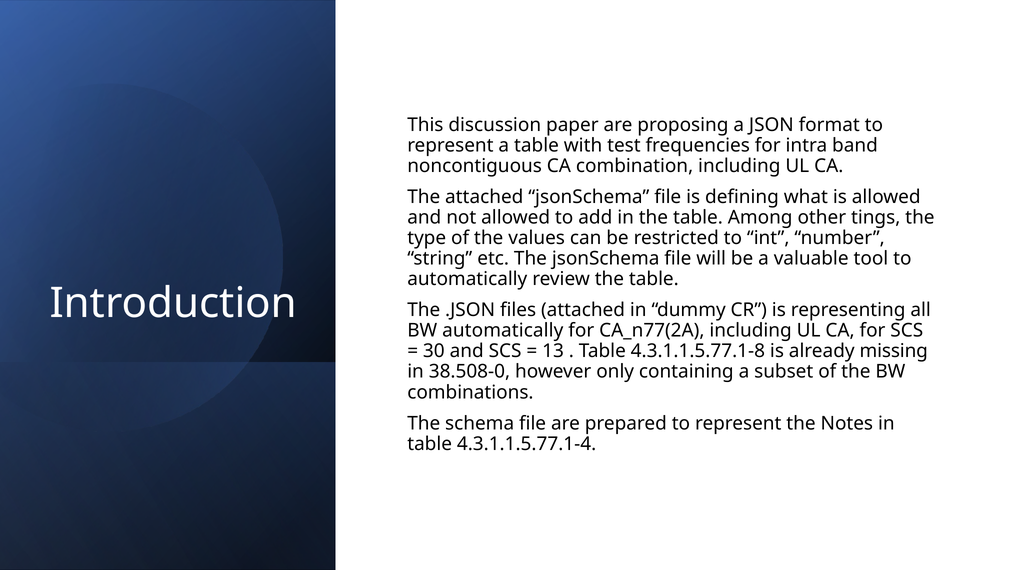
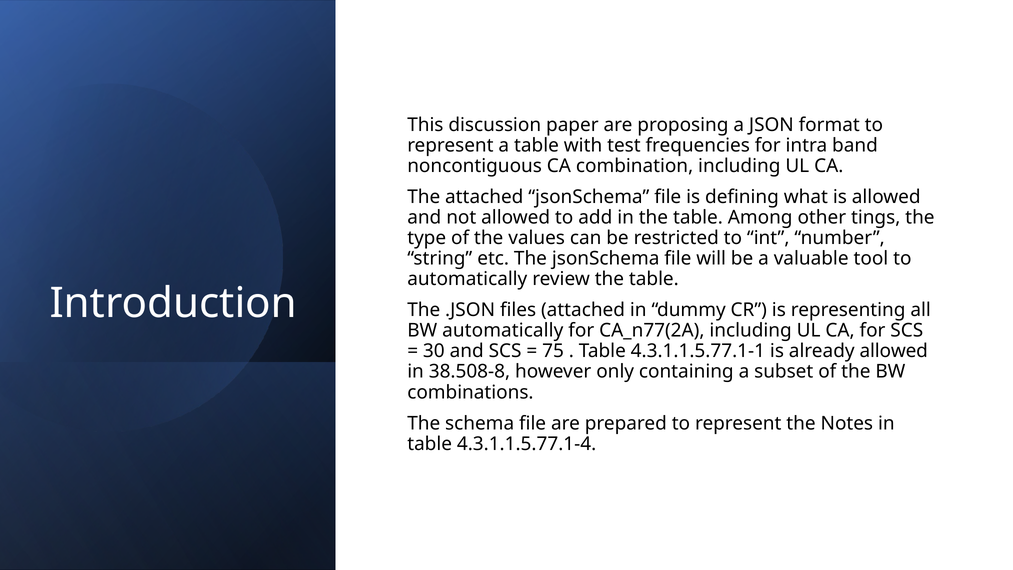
13: 13 -> 75 (553, 351)
4.3.1.1.5.77.1-8: 4.3.1.1.5.77.1-8 -> 4.3.1.1.5.77.1-1 (698, 351)
already missing: missing -> allowed (894, 351)
38.508-0: 38.508-0 -> 38.508-8 (469, 372)
